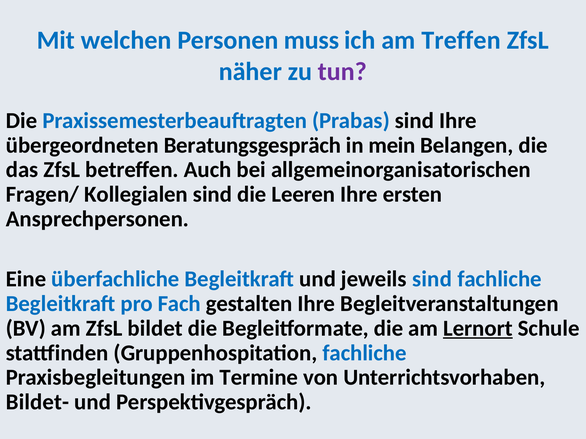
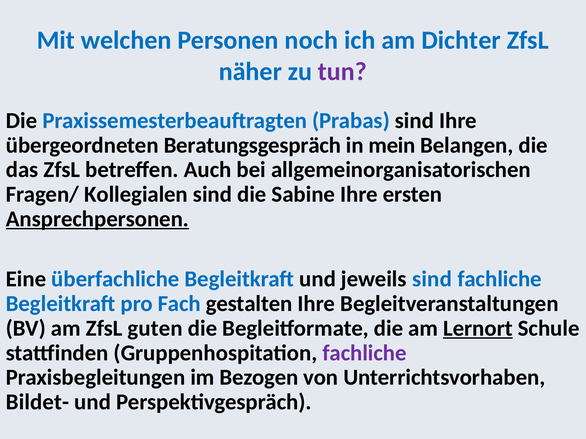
muss: muss -> noch (311, 40)
Treffen: Treffen -> Dichter (461, 40)
Leeren: Leeren -> Sabine (303, 195)
Ansprechpersonen underline: none -> present (97, 219)
bildet: bildet -> guten (155, 329)
fachliche colour: blue -> purple (364, 353)
Termine: Termine -> Bezogen (259, 378)
